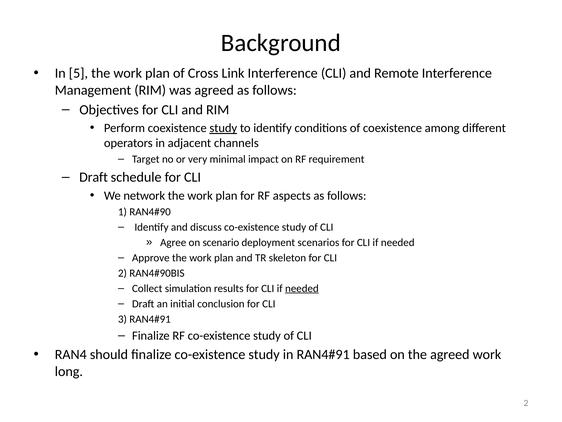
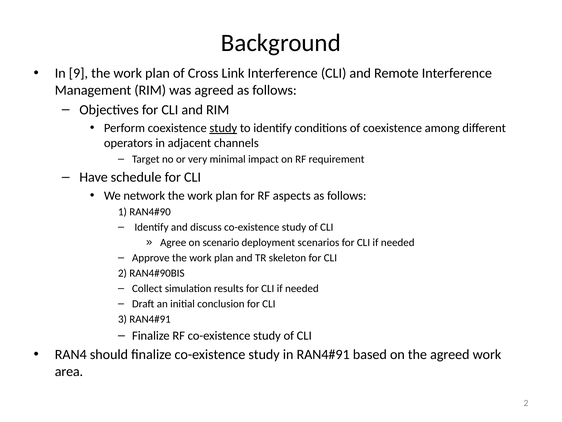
5: 5 -> 9 (78, 73)
Draft: Draft -> Have (94, 177)
needed underline: present -> none (302, 288)
long: long -> area (69, 371)
